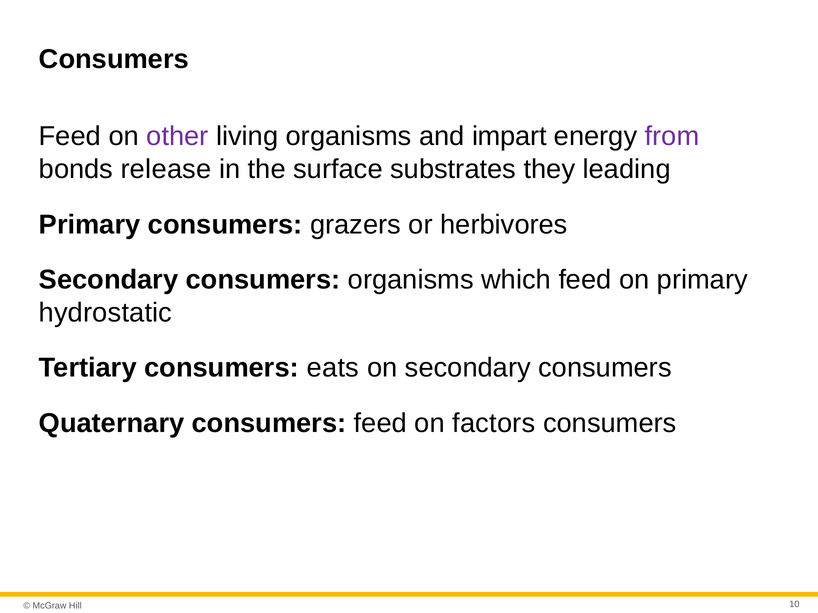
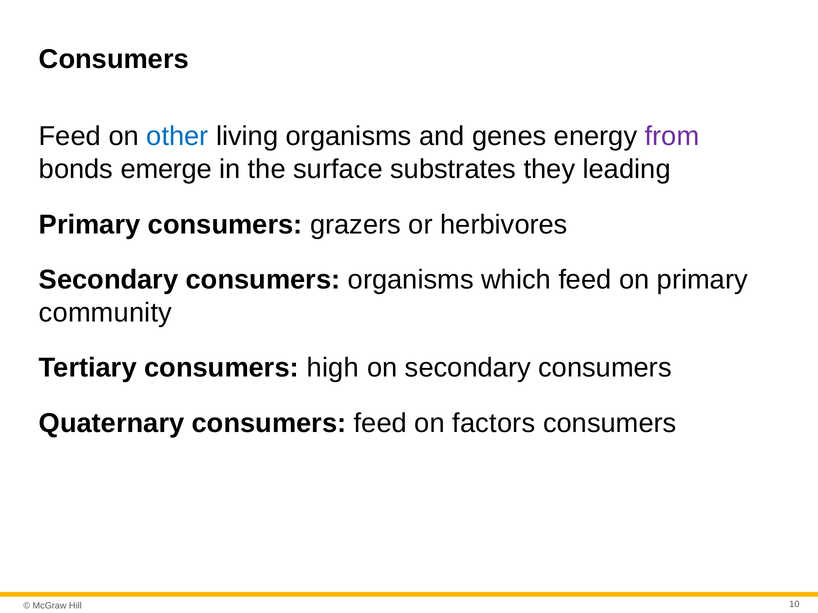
other colour: purple -> blue (177, 137)
impart: impart -> genes (509, 137)
release: release -> emerge (166, 169)
hydrostatic: hydrostatic -> community (105, 313)
eats: eats -> high (333, 368)
